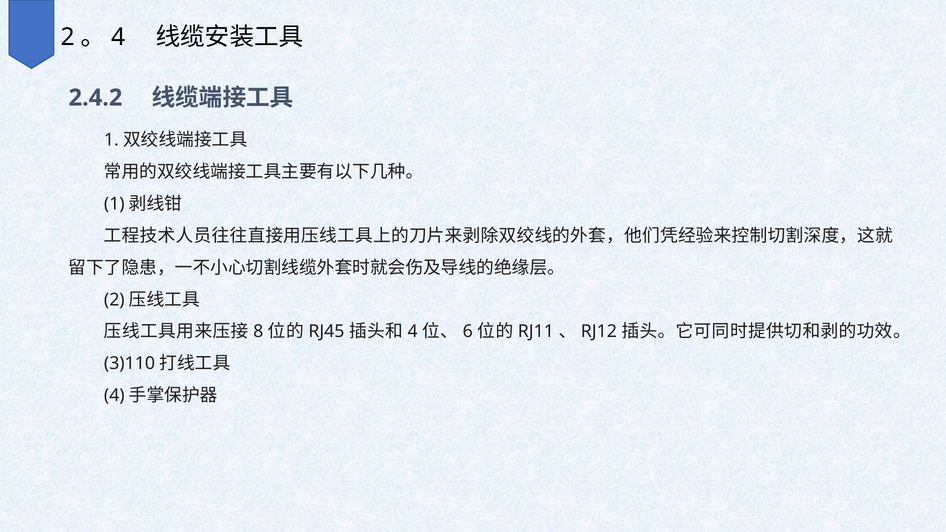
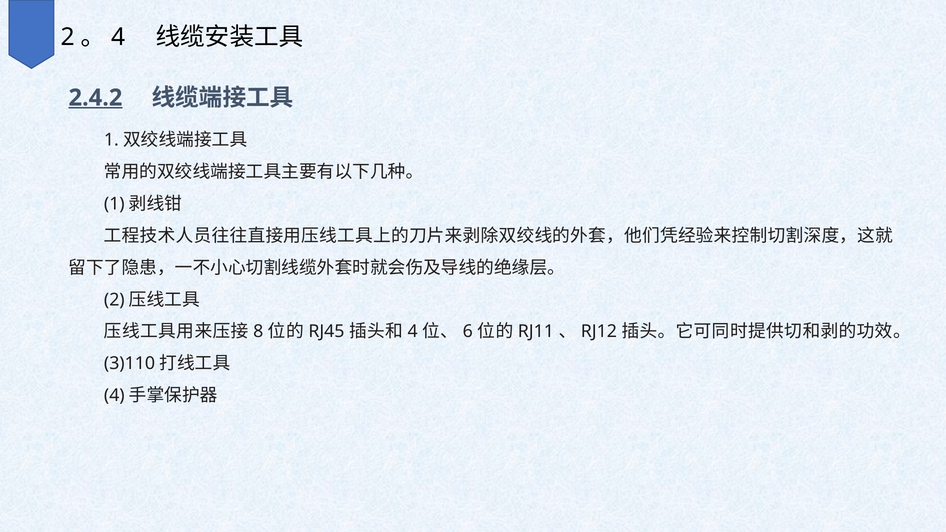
2.4.2 underline: none -> present (95, 98)
